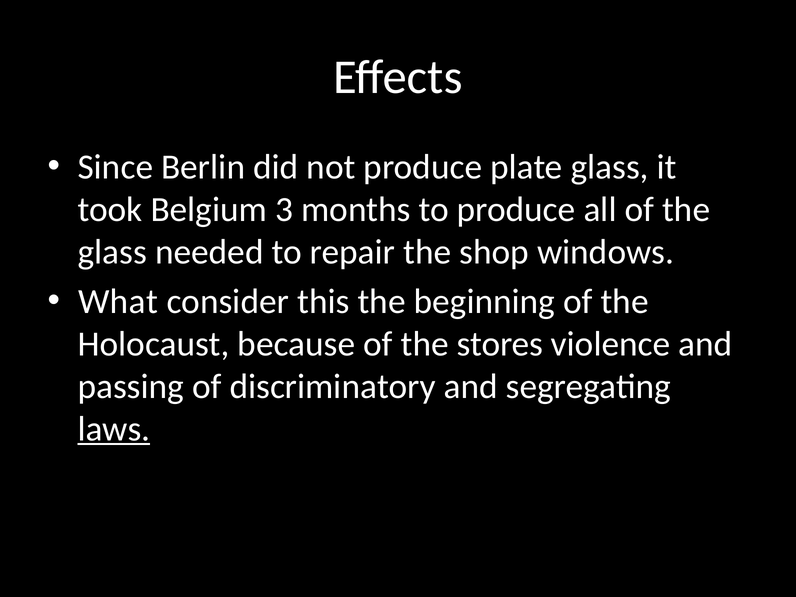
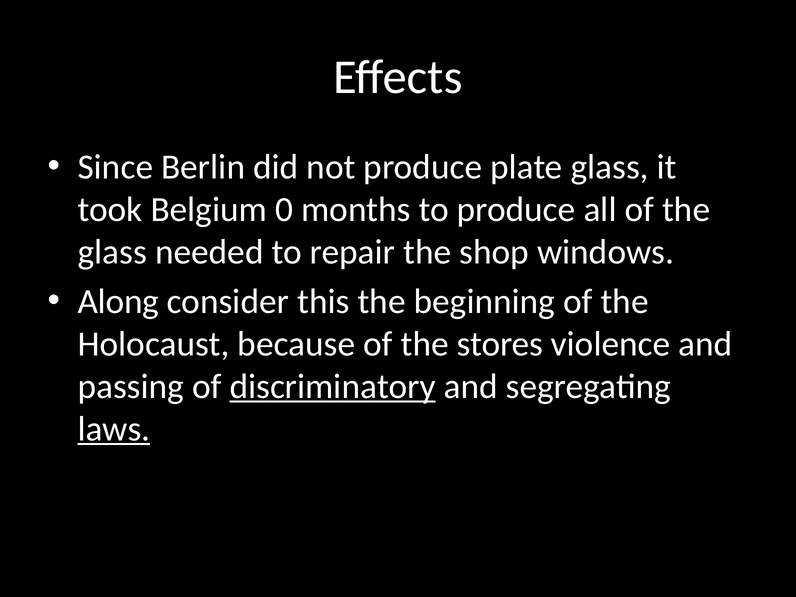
3: 3 -> 0 (284, 209)
What: What -> Along (118, 301)
discriminatory underline: none -> present (333, 386)
